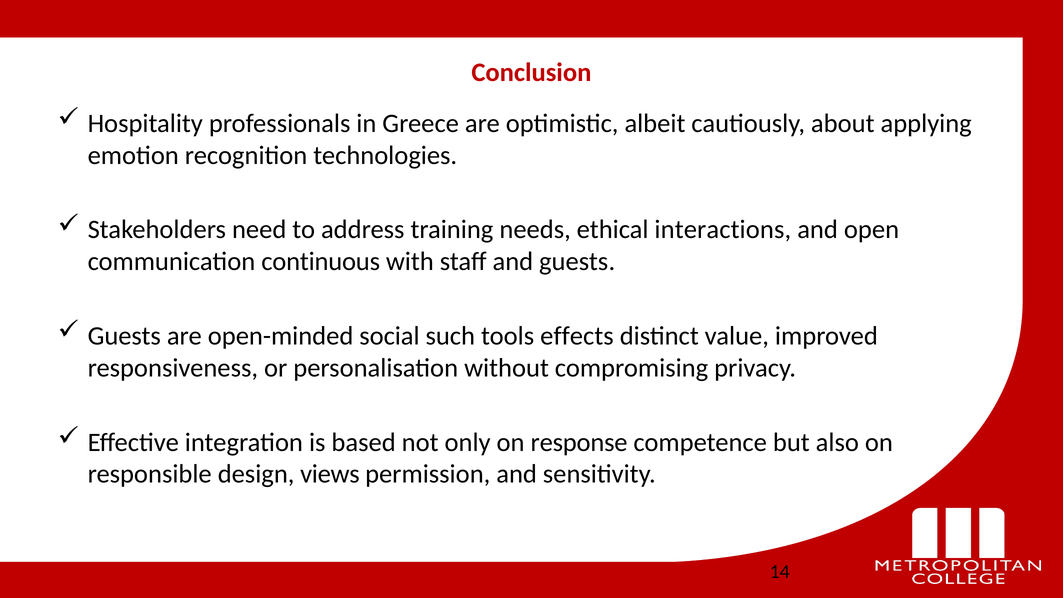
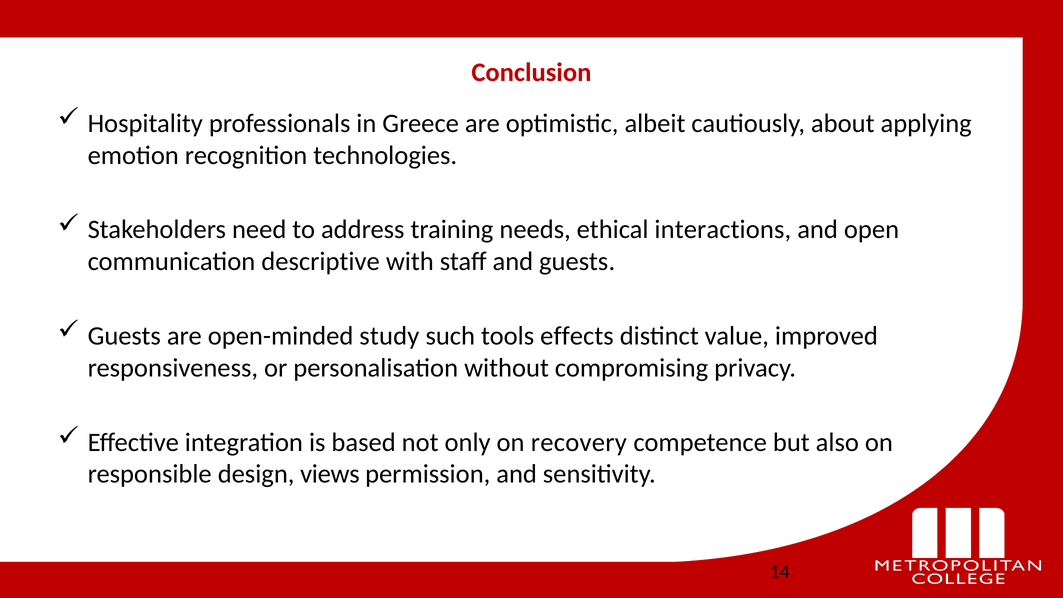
continuous: continuous -> descriptive (321, 262)
social: social -> study (389, 336)
response: response -> recovery (579, 442)
